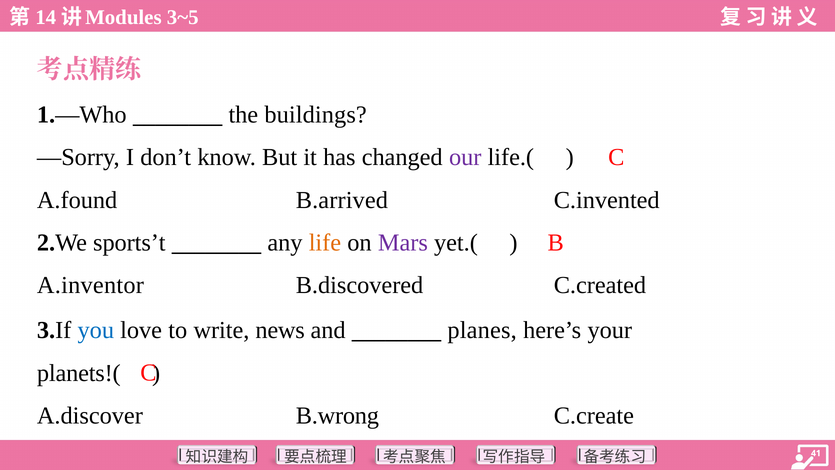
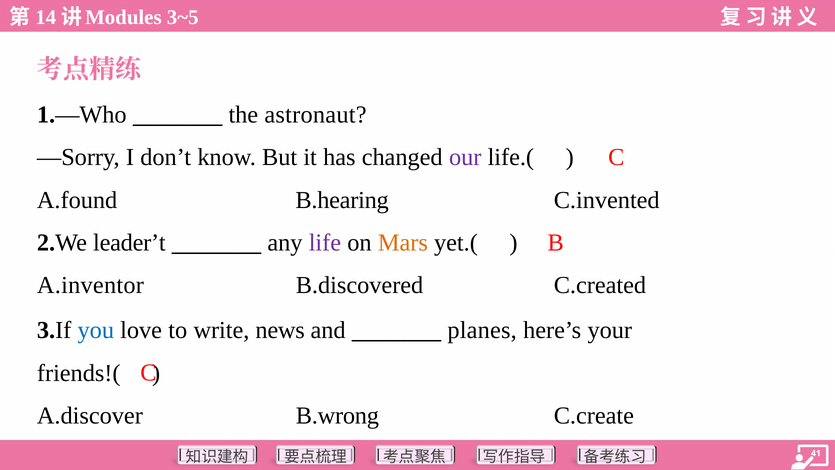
buildings: buildings -> astronaut (316, 114)
B.arrived: B.arrived -> B.hearing (342, 200)
sports’t: sports’t -> leader’t (129, 243)
life colour: orange -> purple (325, 243)
Mars colour: purple -> orange (403, 243)
planets!(: planets!( -> friends!( (79, 373)
